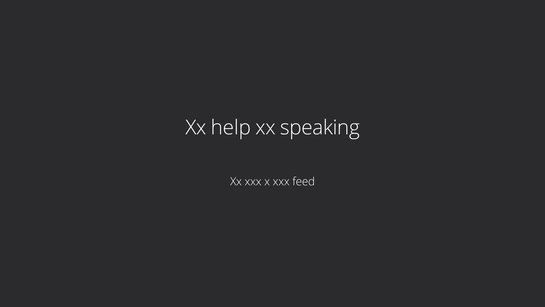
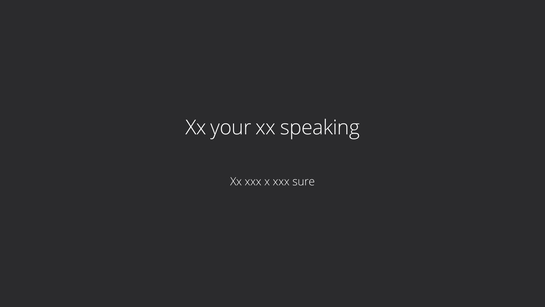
help: help -> your (231, 128)
feed: feed -> sure (304, 181)
